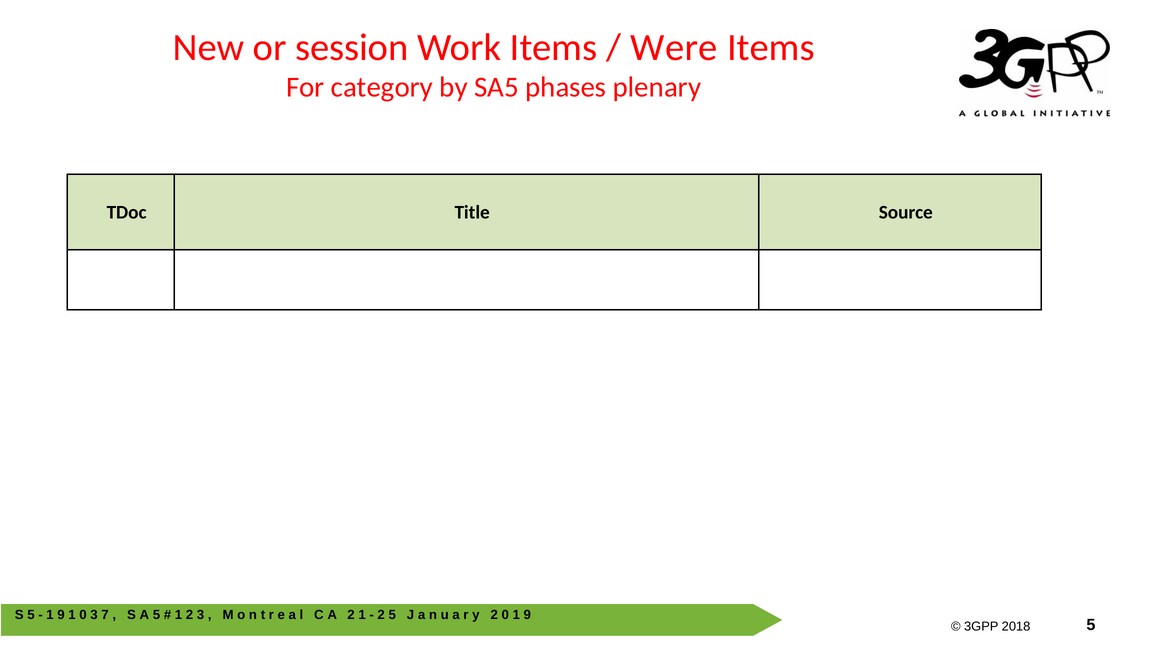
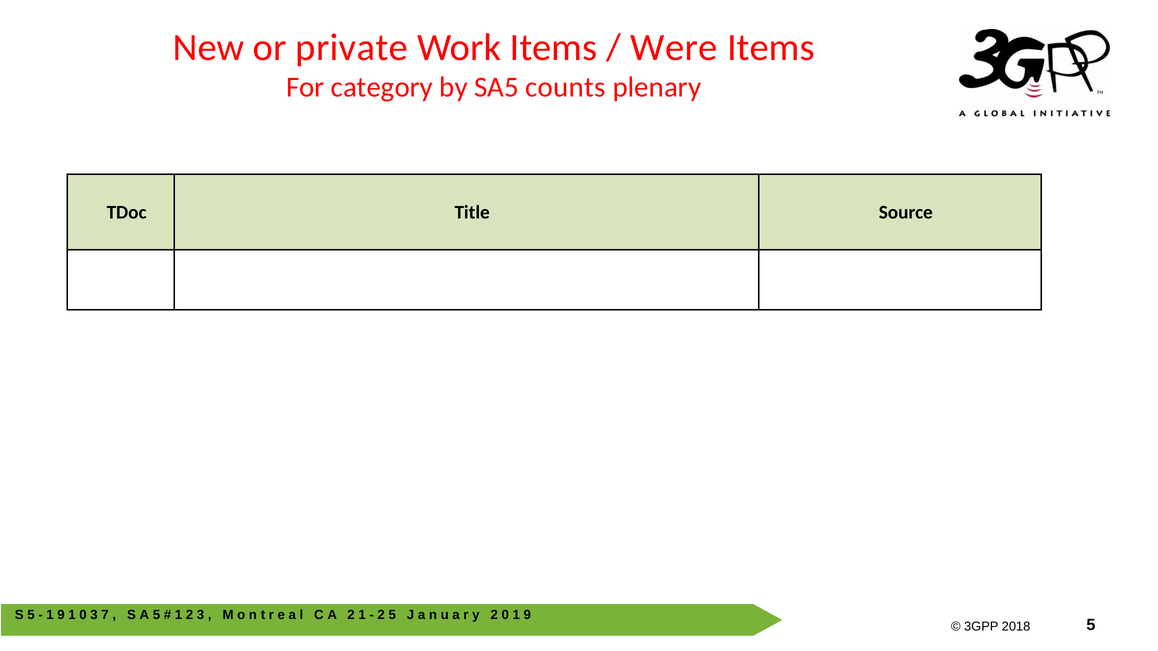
session: session -> private (352, 48)
phases: phases -> counts (566, 87)
